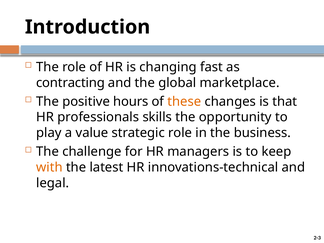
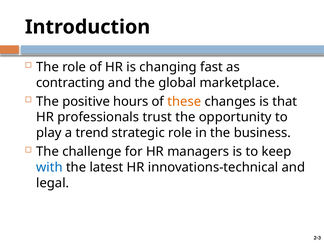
skills: skills -> trust (157, 117)
value: value -> trend (92, 133)
with colour: orange -> blue (49, 167)
